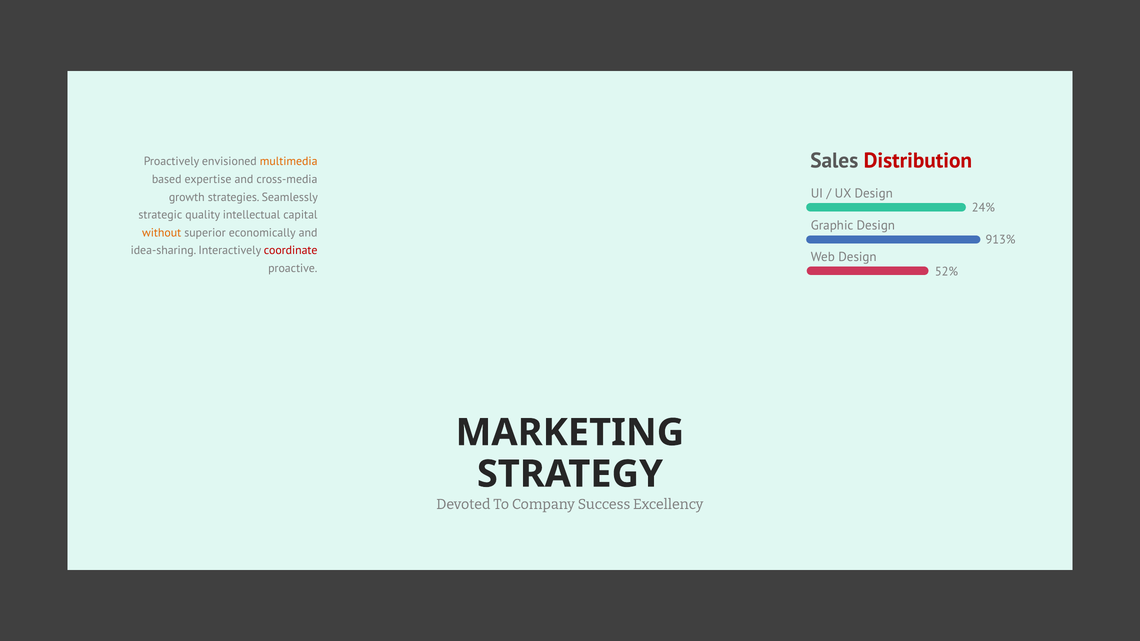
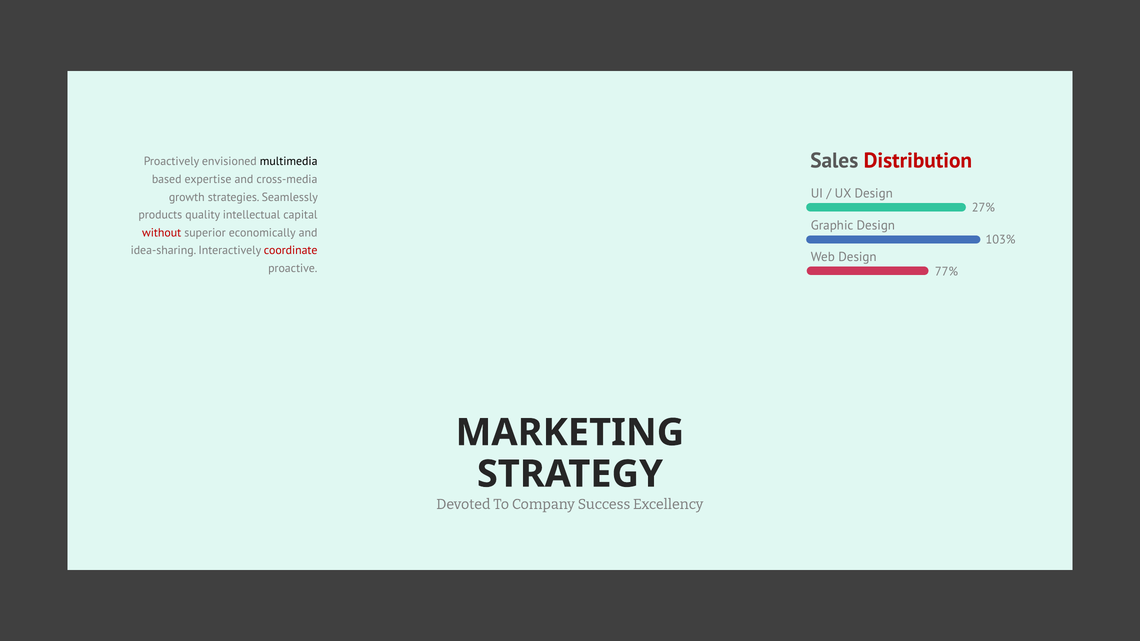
multimedia colour: orange -> black (289, 162)
24%: 24% -> 27% (983, 208)
strategic: strategic -> products (160, 215)
without colour: orange -> red (162, 233)
913%: 913% -> 103% (1000, 240)
52%: 52% -> 77% (947, 272)
